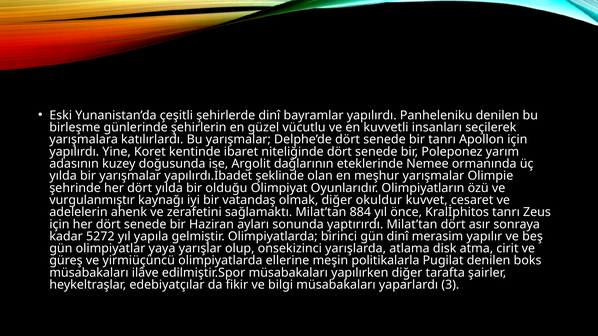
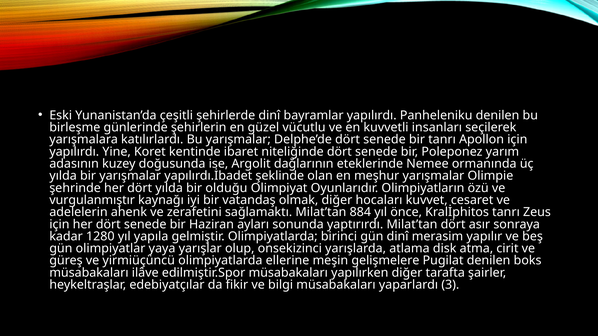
okuldur: okuldur -> hocaları (379, 200)
5272: 5272 -> 1280 (100, 237)
politikalarla: politikalarla -> gelişmelere (385, 261)
